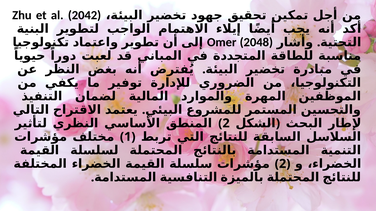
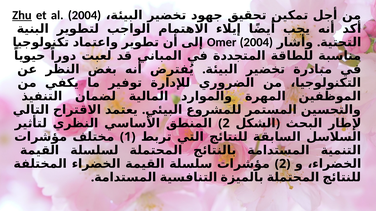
Zhu underline: none -> present (22, 15)
al 2042: 2042 -> 2004 (84, 15)
Omer 2048: 2048 -> 2004 (256, 42)
